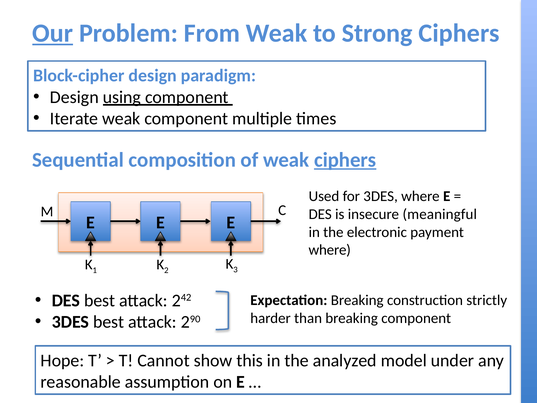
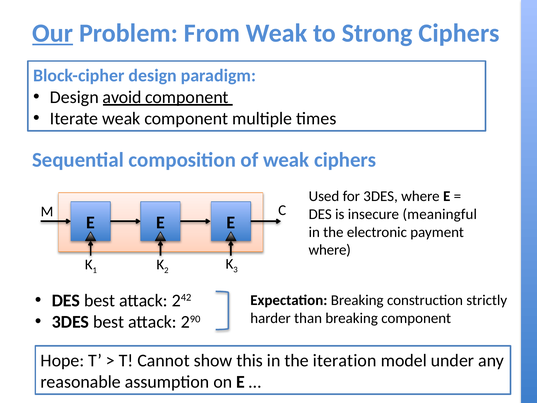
using: using -> avoid (122, 97)
ciphers underline: present -> none (345, 160)
analyzed: analyzed -> iteration (345, 360)
